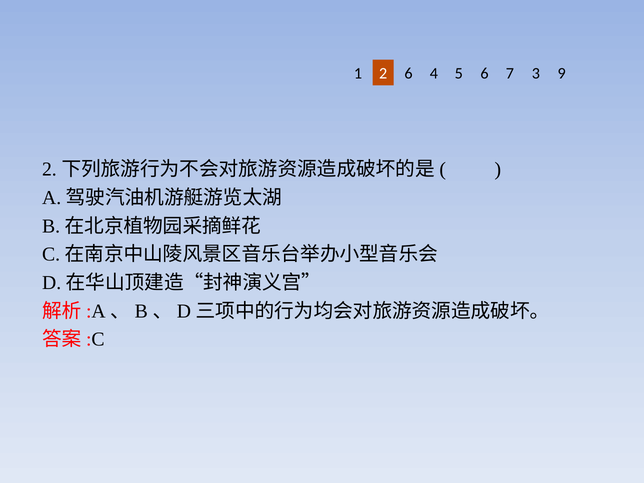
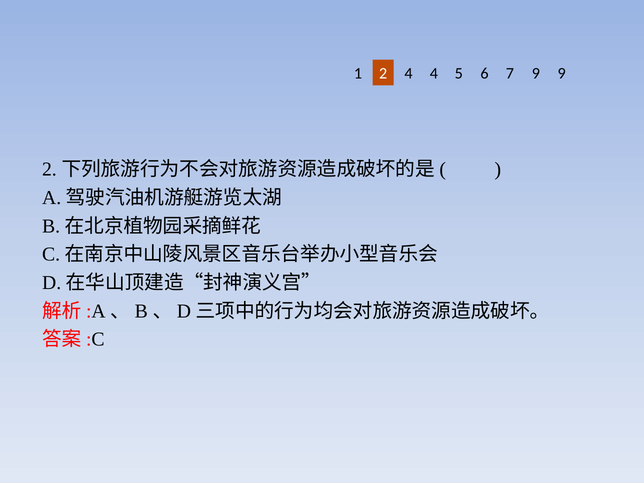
2 6: 6 -> 4 (408, 74)
7 3: 3 -> 9 (536, 74)
